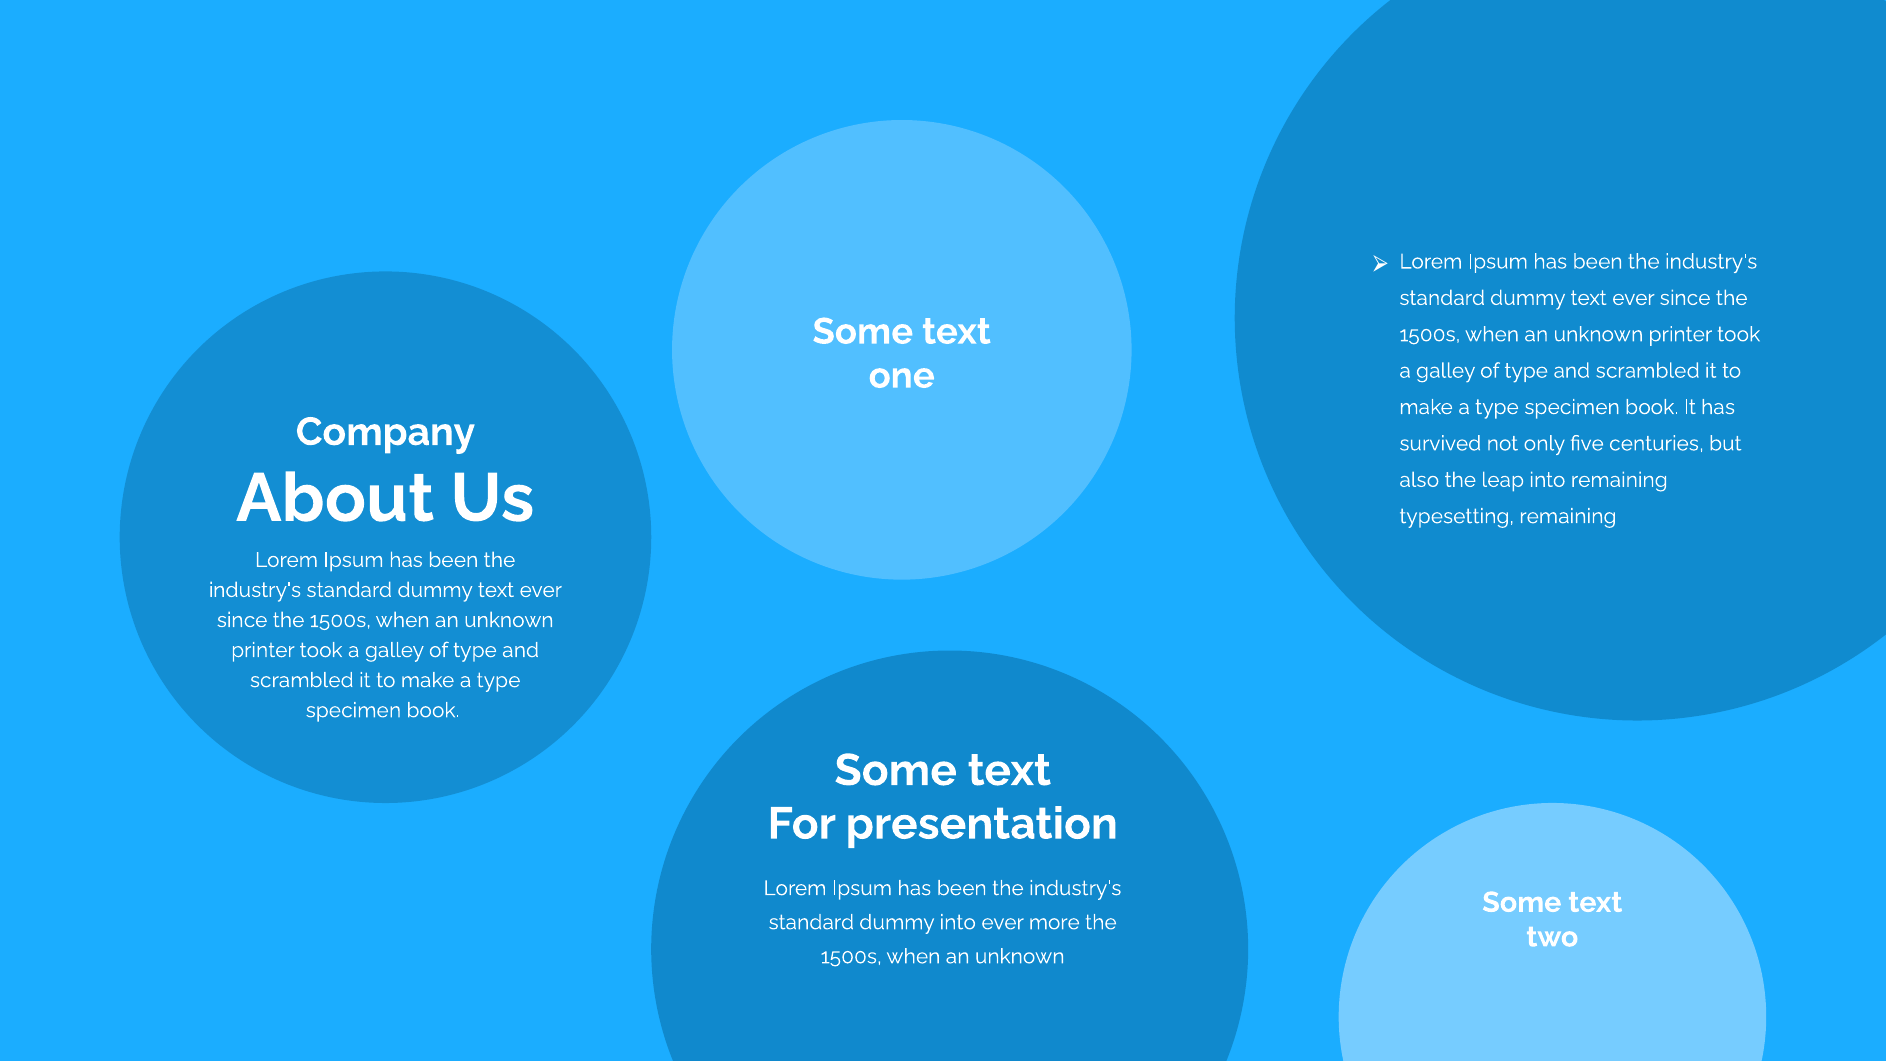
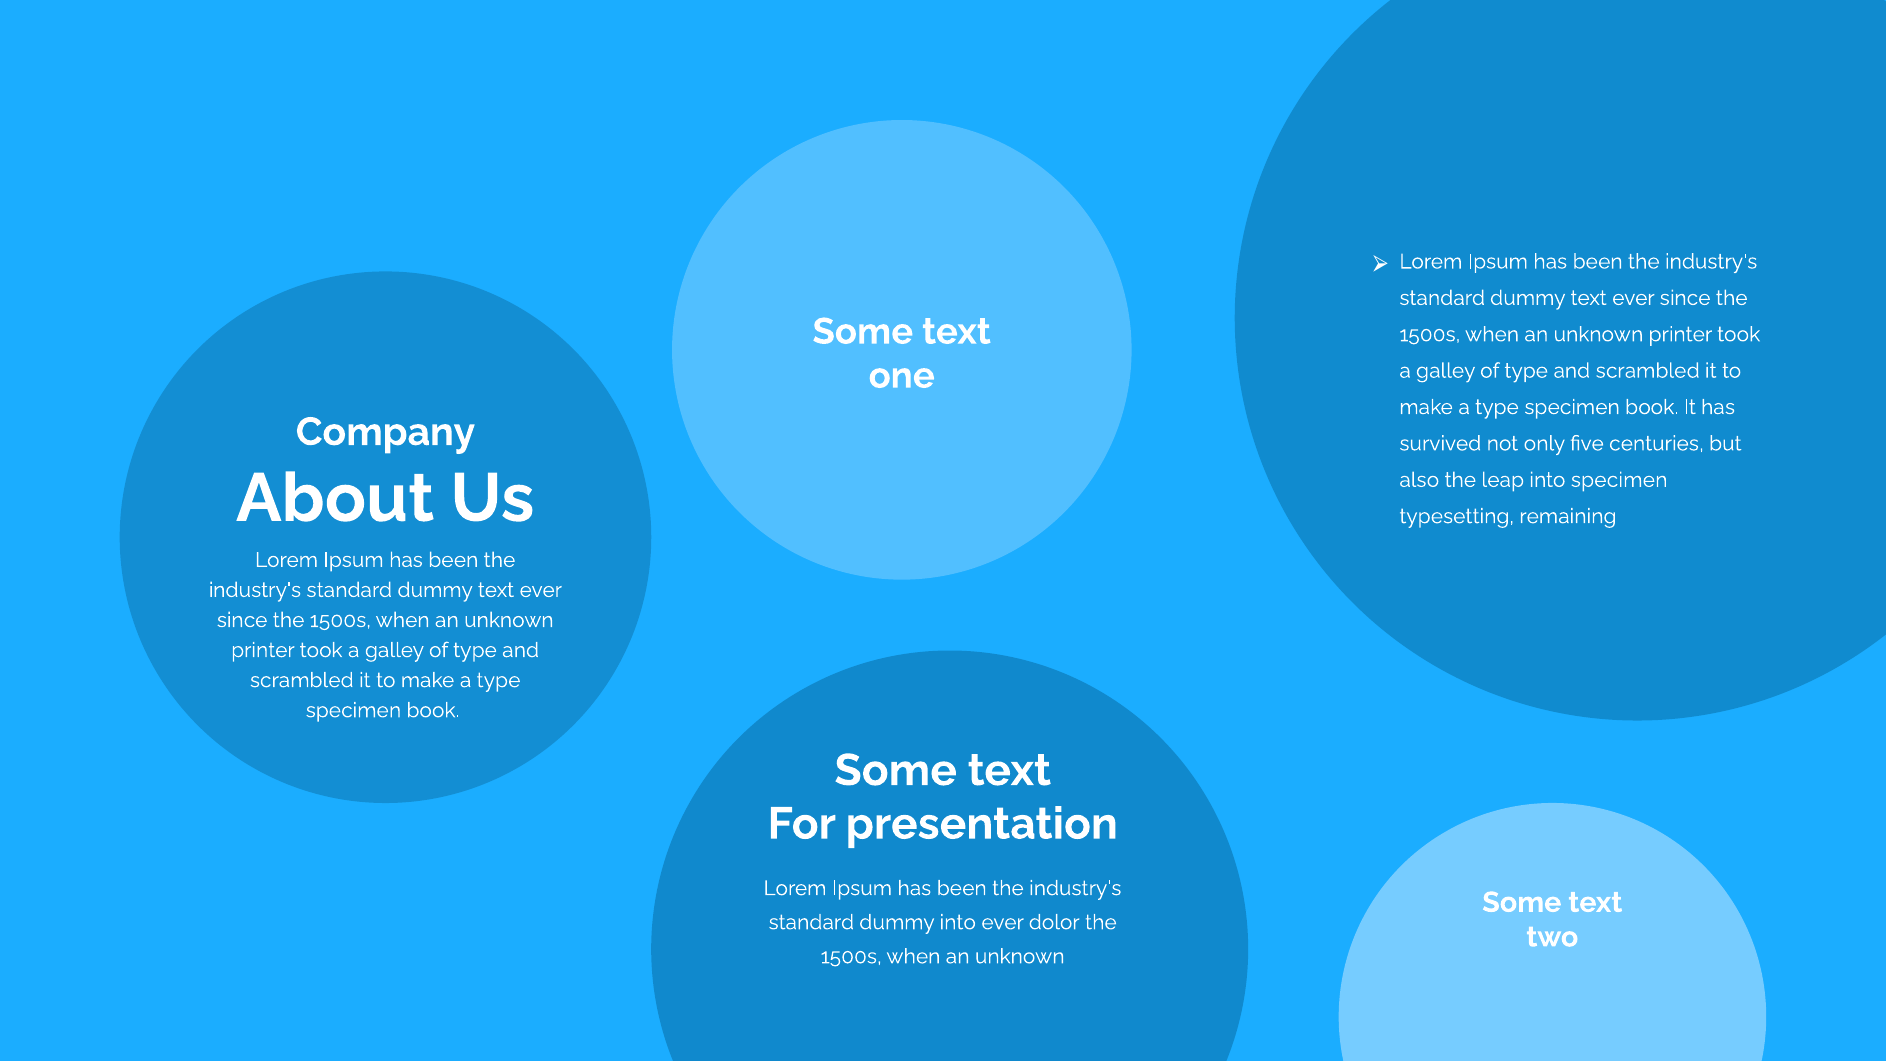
into remaining: remaining -> specimen (1619, 480)
more: more -> dolor (1054, 922)
